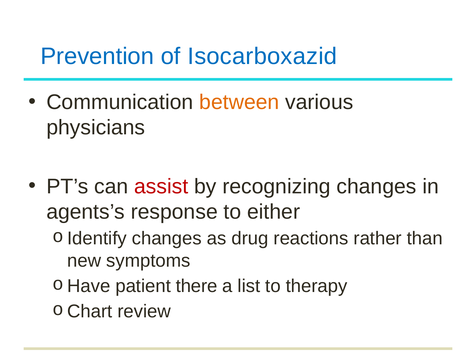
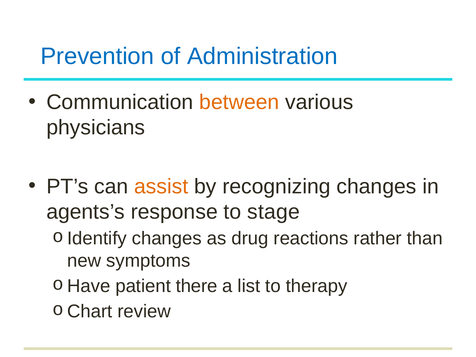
Isocarboxazid: Isocarboxazid -> Administration (262, 56)
assist colour: red -> orange (161, 186)
either: either -> stage (274, 212)
